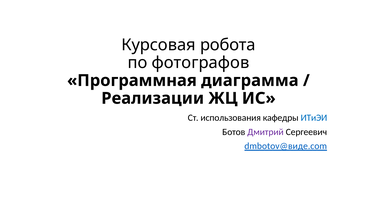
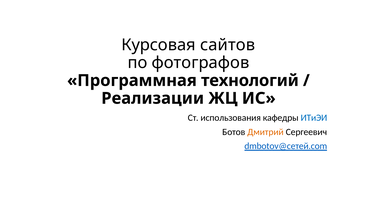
робота: робота -> сайтов (228, 45)
диаграмма: диаграмма -> технологий (250, 81)
Дмитрий colour: purple -> orange (265, 132)
dmbotov@виде.com: dmbotov@виде.com -> dmbotov@сетей.com (286, 146)
